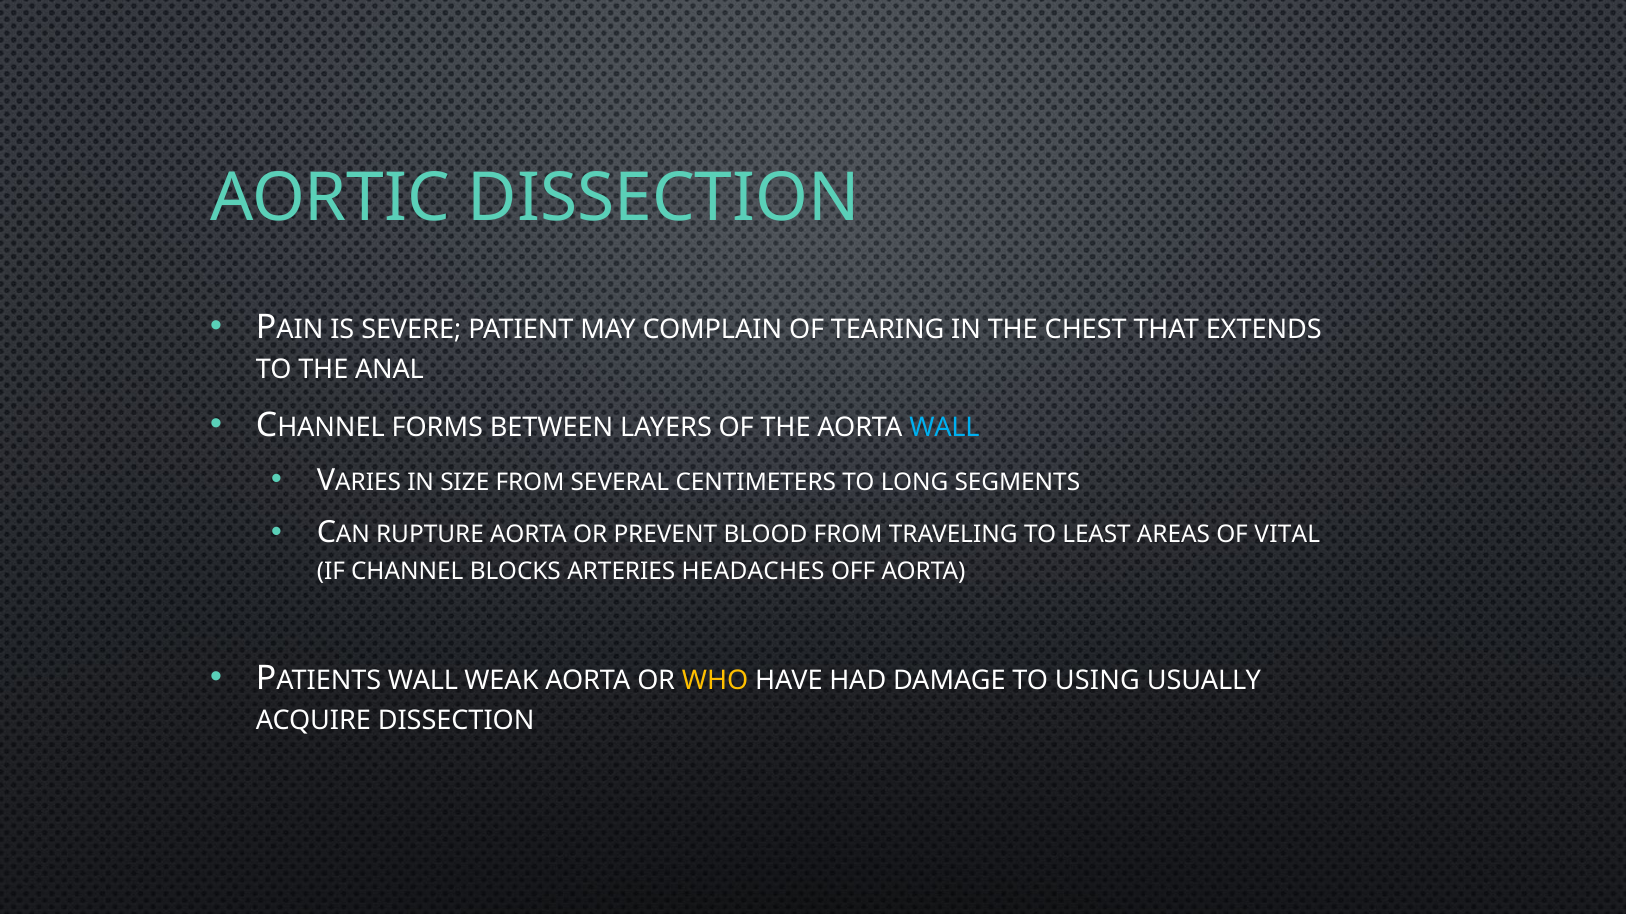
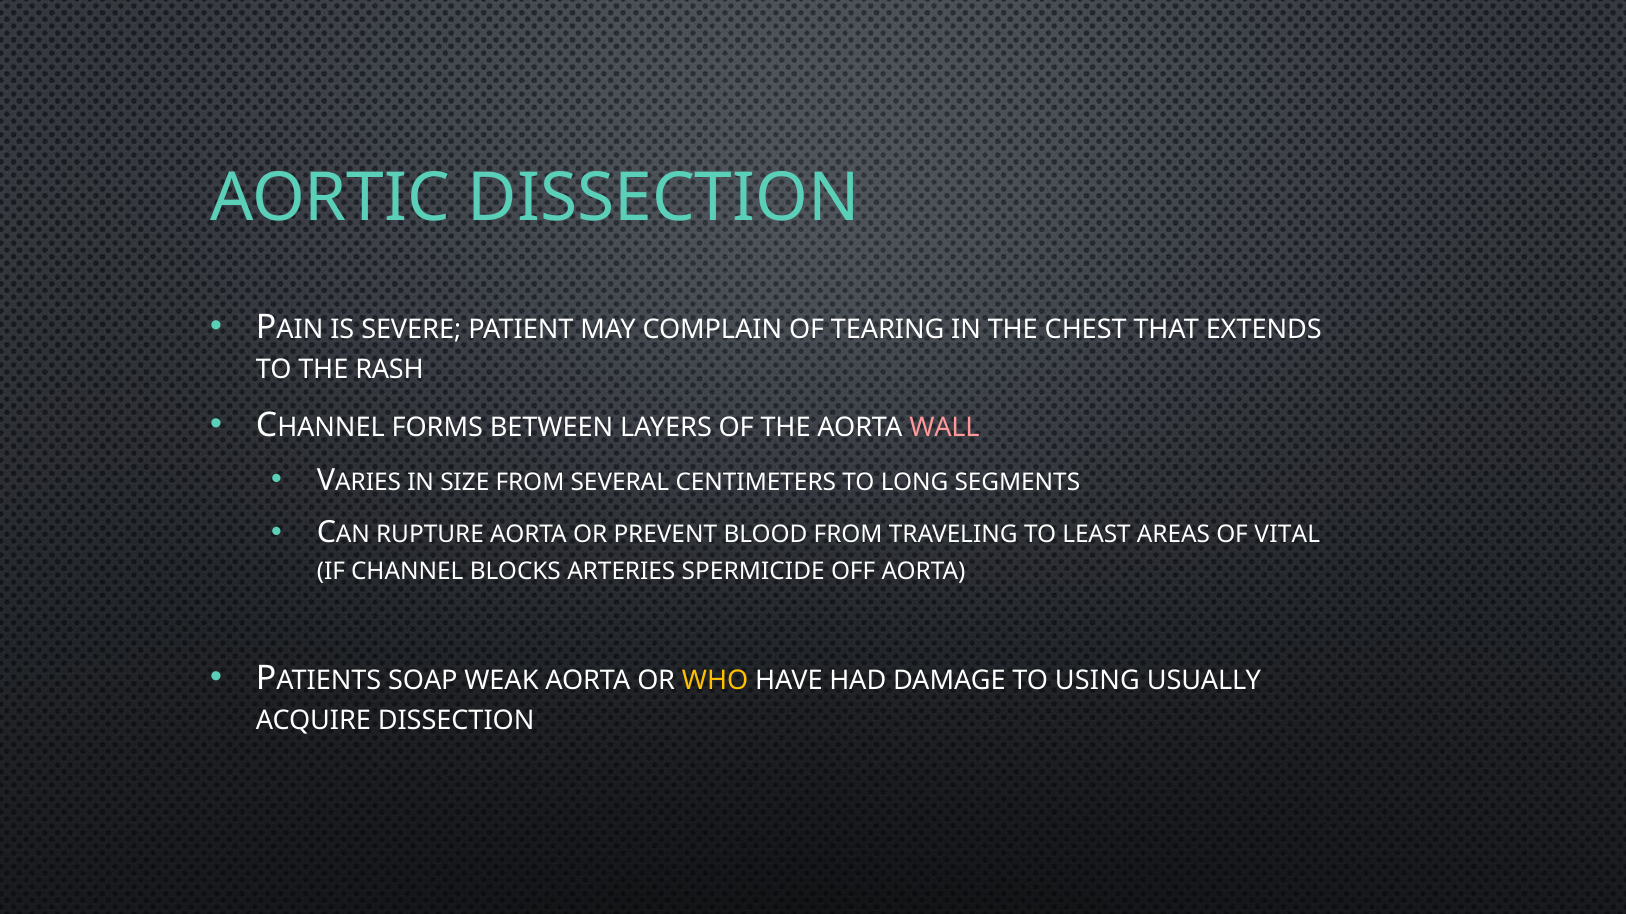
ANAL: ANAL -> RASH (389, 370)
WALL colour: light blue -> pink (944, 428)
HEADACHES: HEADACHES -> SPERMICIDE (753, 572)
WALL: WALL -> SOAP (423, 681)
